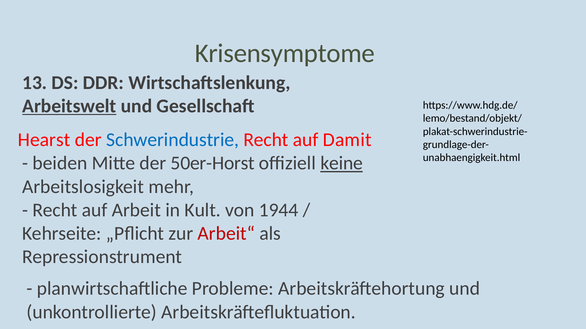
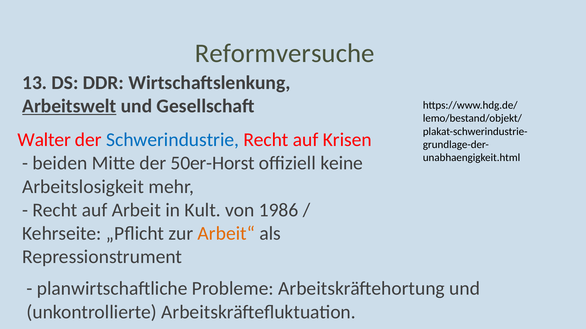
Krisensymptome: Krisensymptome -> Reformversuche (285, 54)
Hearst: Hearst -> Walter (44, 140)
Damit: Damit -> Krisen (347, 140)
keine underline: present -> none (342, 164)
1944: 1944 -> 1986 (279, 210)
Arbeit“ colour: red -> orange (226, 234)
